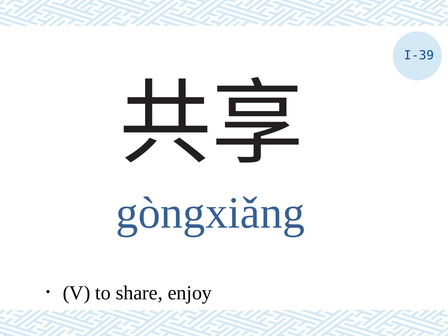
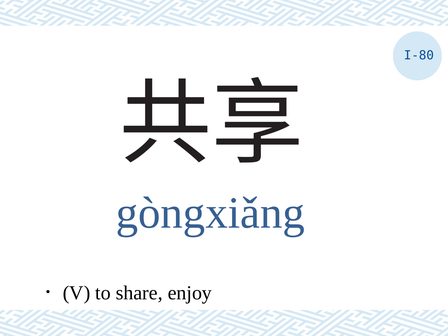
I-39: I-39 -> I-80 (419, 55)
